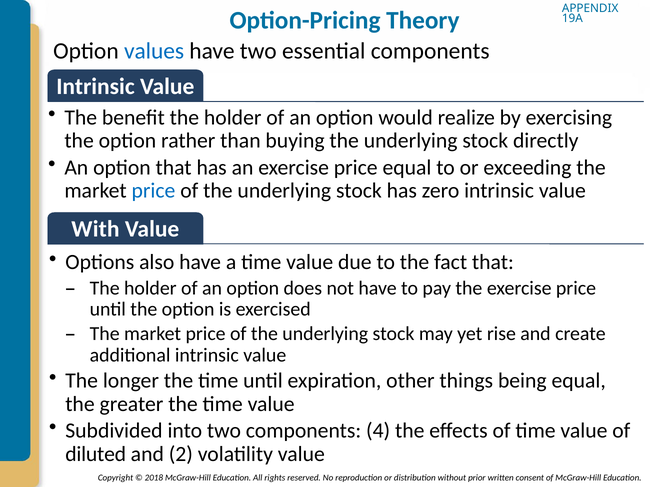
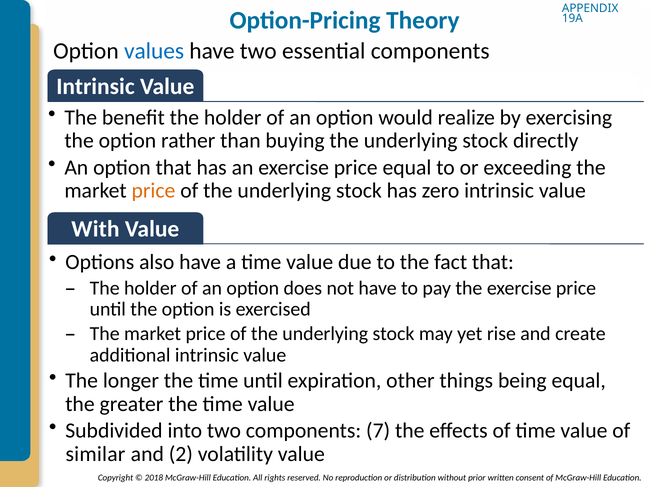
price colour: blue -> orange (153, 191)
4: 4 -> 7 (378, 431)
diluted: diluted -> similar (95, 454)
